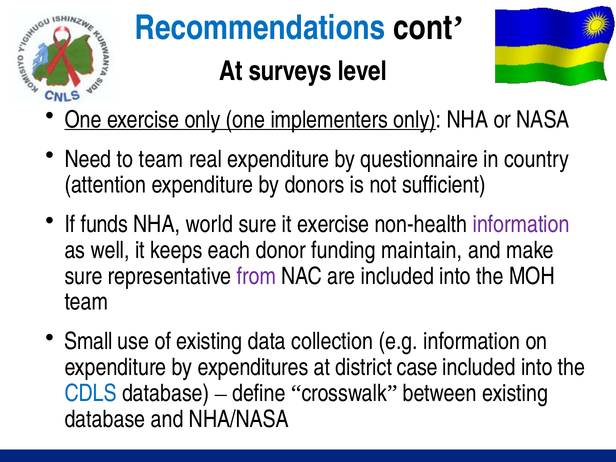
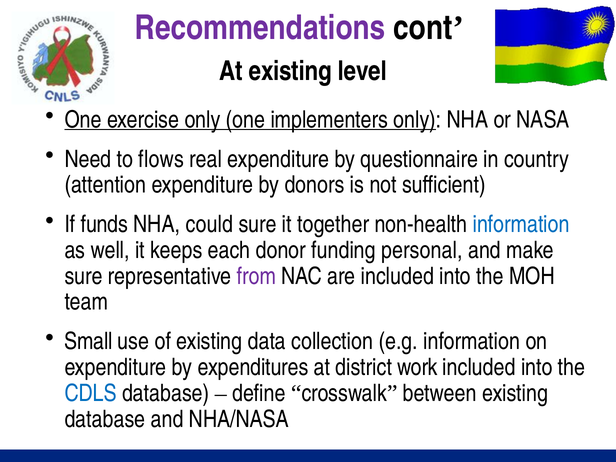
Recommendations colour: blue -> purple (260, 28)
At surveys: surveys -> existing (290, 71)
to team: team -> flows (161, 159)
world: world -> could (209, 224)
it exercise: exercise -> together (333, 224)
information colour: purple -> blue (521, 224)
maintain: maintain -> personal (422, 250)
case: case -> work (417, 367)
